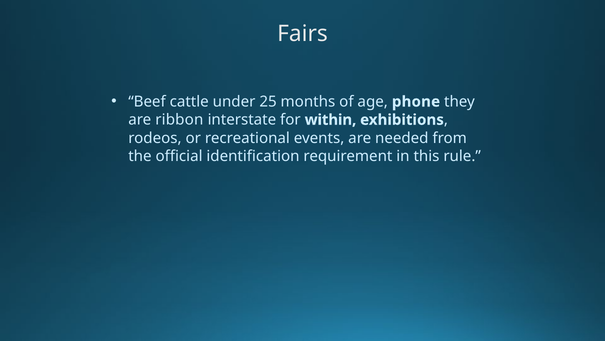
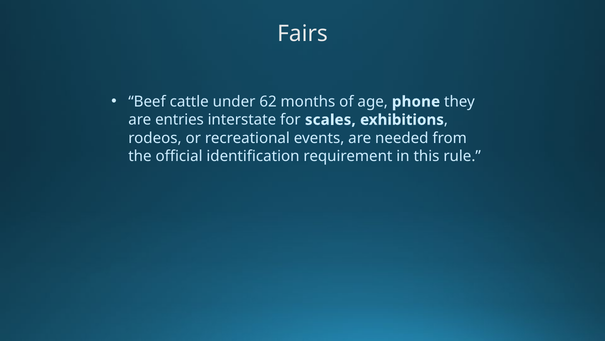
25: 25 -> 62 (268, 101)
ribbon: ribbon -> entries (179, 120)
within: within -> scales (330, 120)
